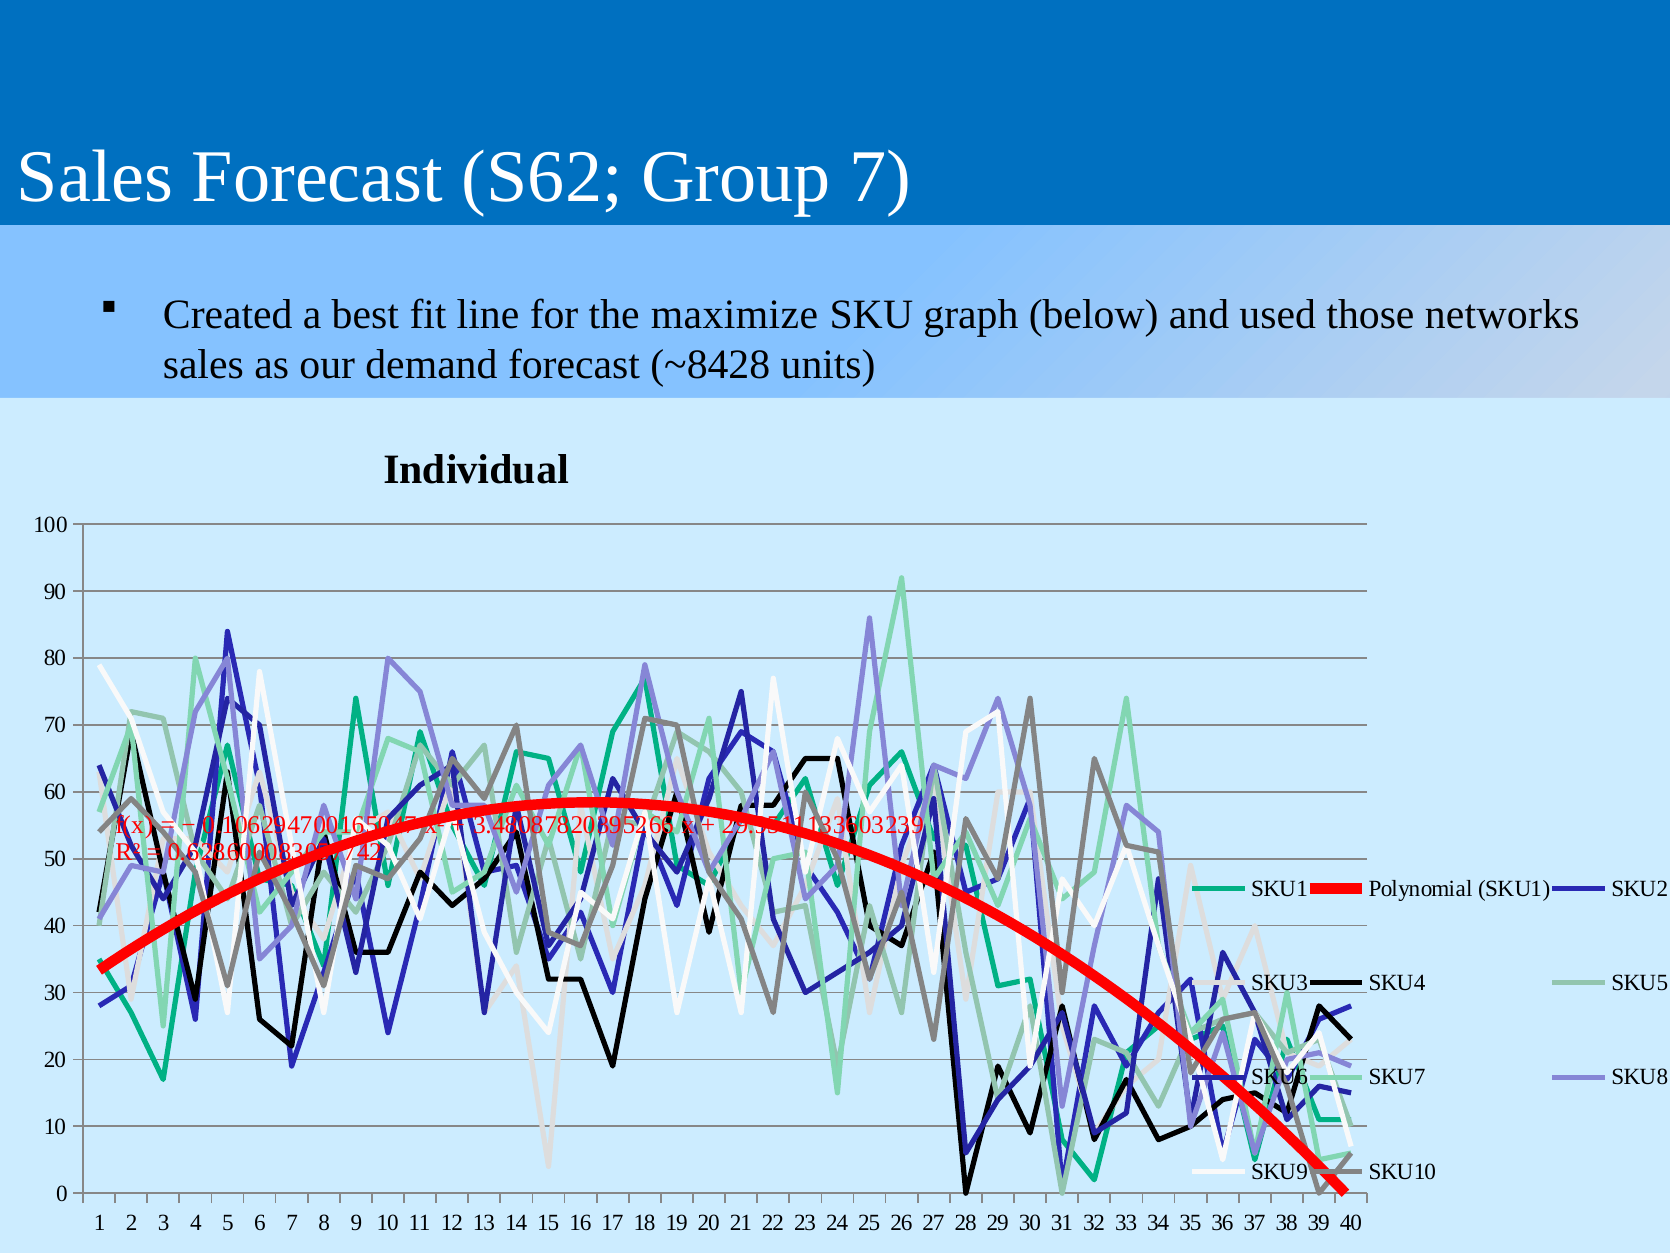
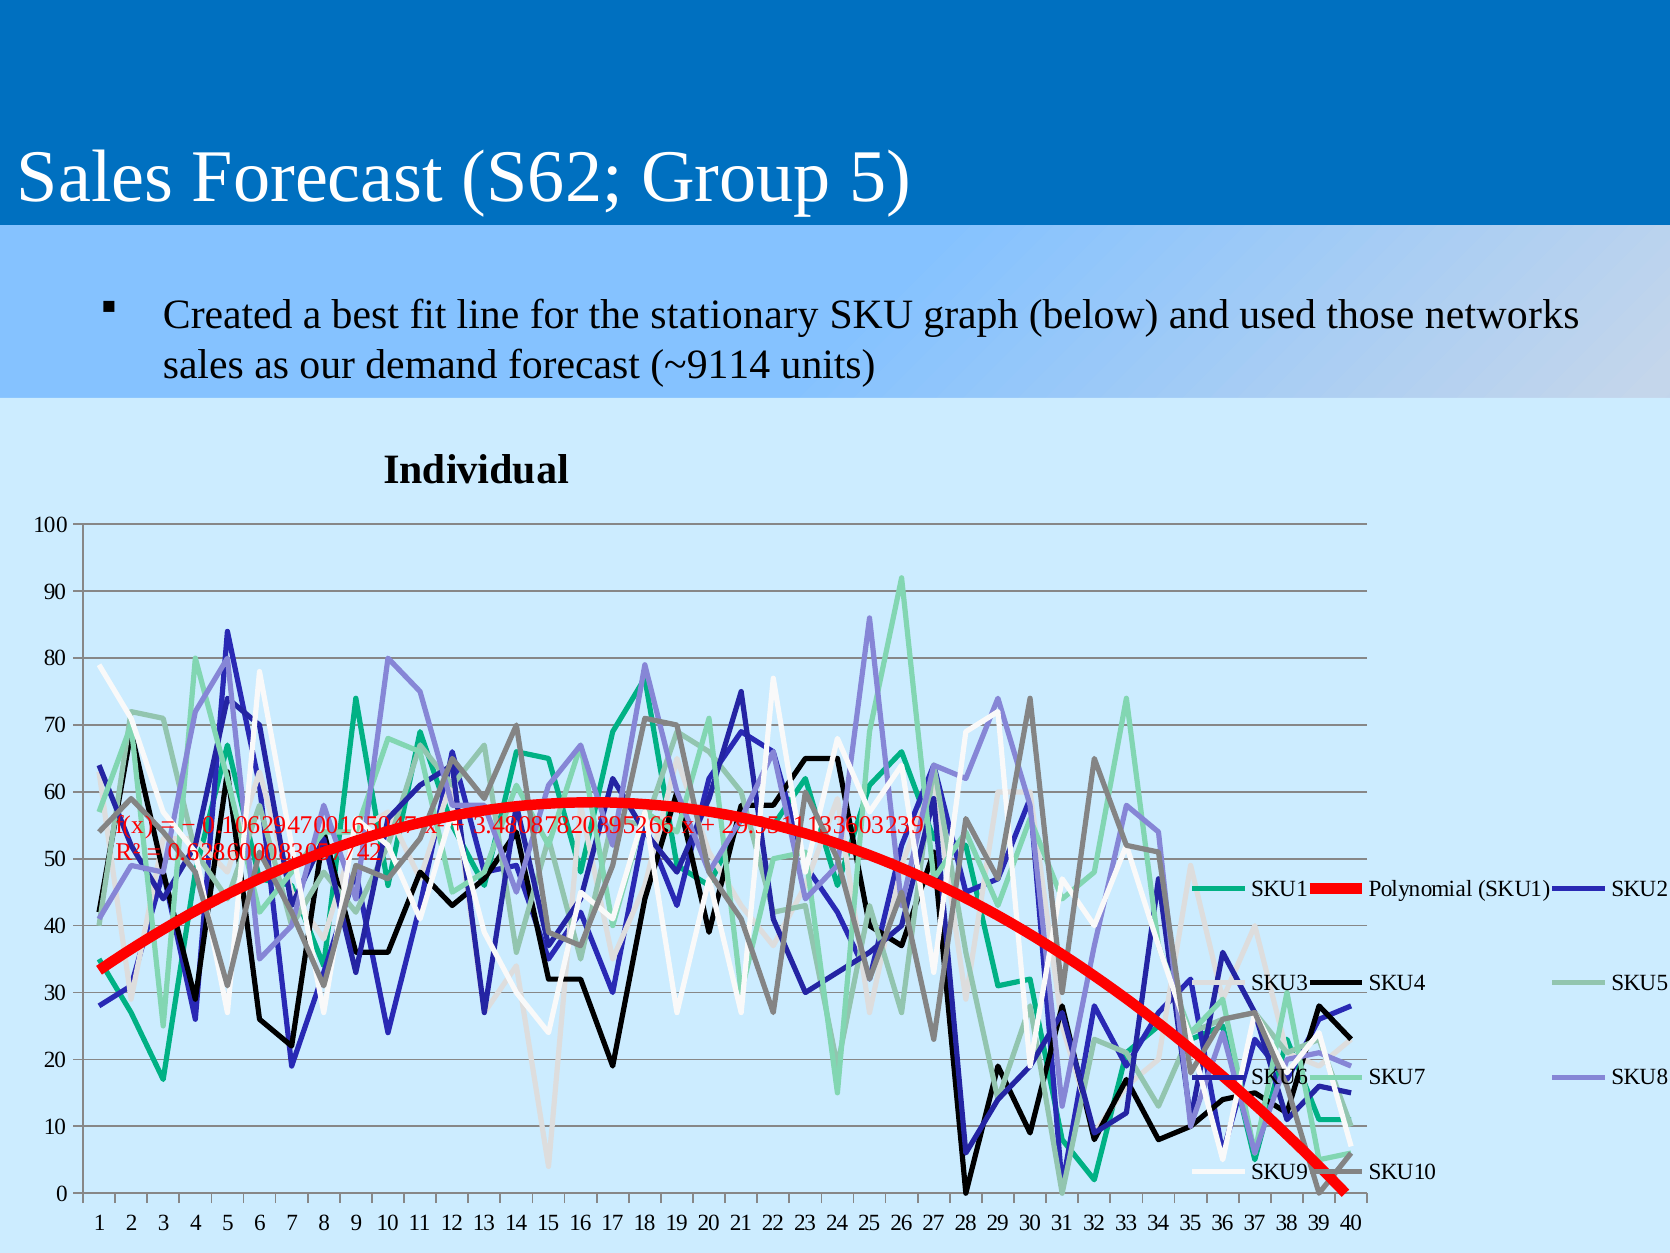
Group 7: 7 -> 5 (880, 177)
maximize: maximize -> stationary (734, 315)
~8428: ~8428 -> ~9114 (710, 365)
